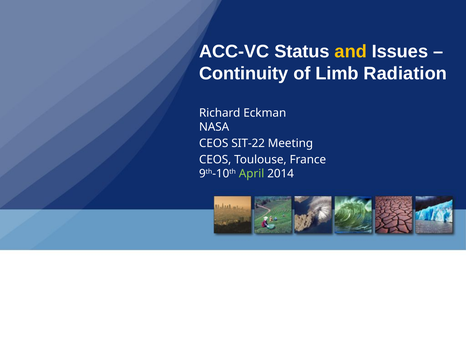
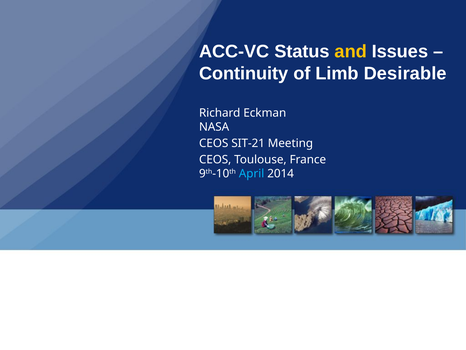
Radiation: Radiation -> Desirable (405, 73)
SIT-22: SIT-22 -> SIT-21 (248, 143)
April colour: light green -> light blue (252, 173)
